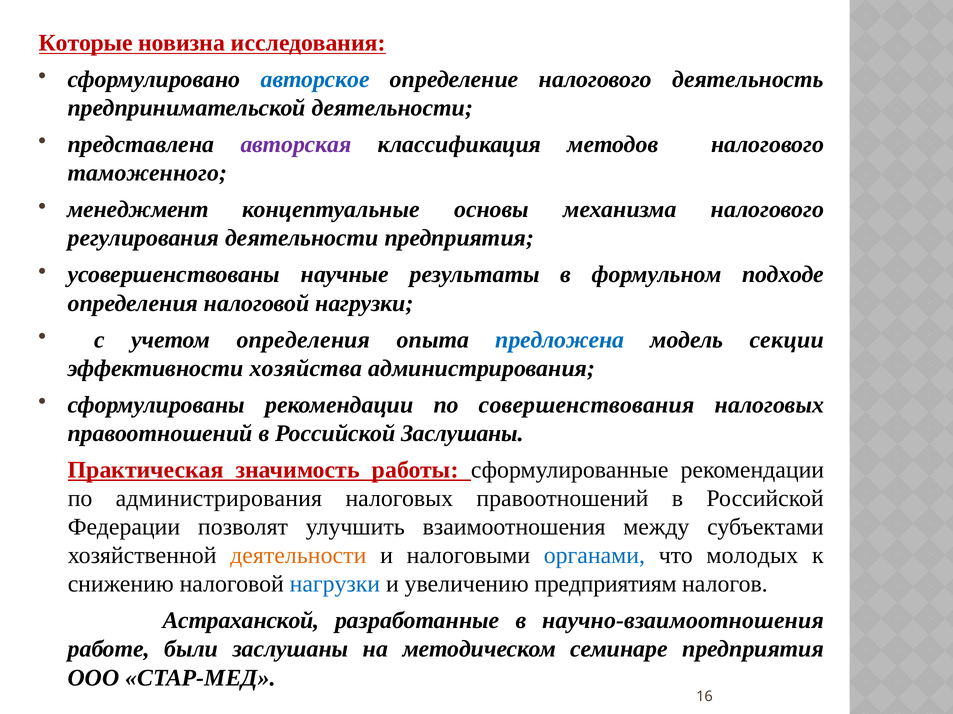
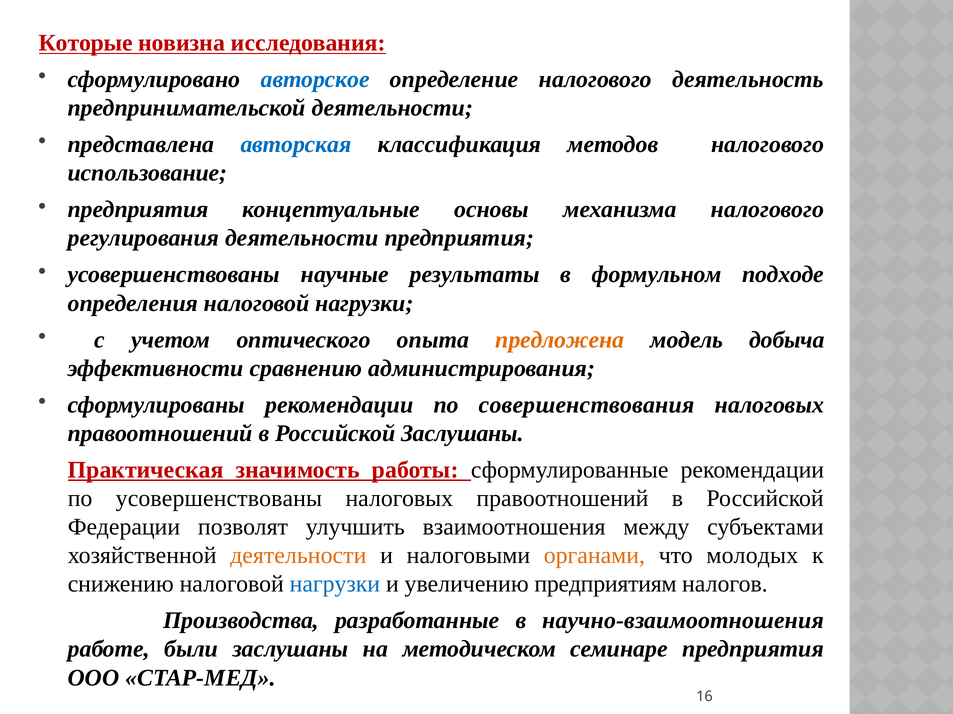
авторская colour: purple -> blue (296, 145)
таможенного: таможенного -> использование (147, 173)
менеджмент: менеджмент -> предприятия (138, 210)
учетом определения: определения -> оптического (304, 340)
предложена colour: blue -> orange (560, 340)
секции: секции -> добыча (787, 340)
хозяйства: хозяйства -> сравнению (306, 369)
по администрирования: администрирования -> усовершенствованы (219, 499)
органами colour: blue -> orange (594, 556)
Астраханской: Астраханской -> Производства (241, 621)
